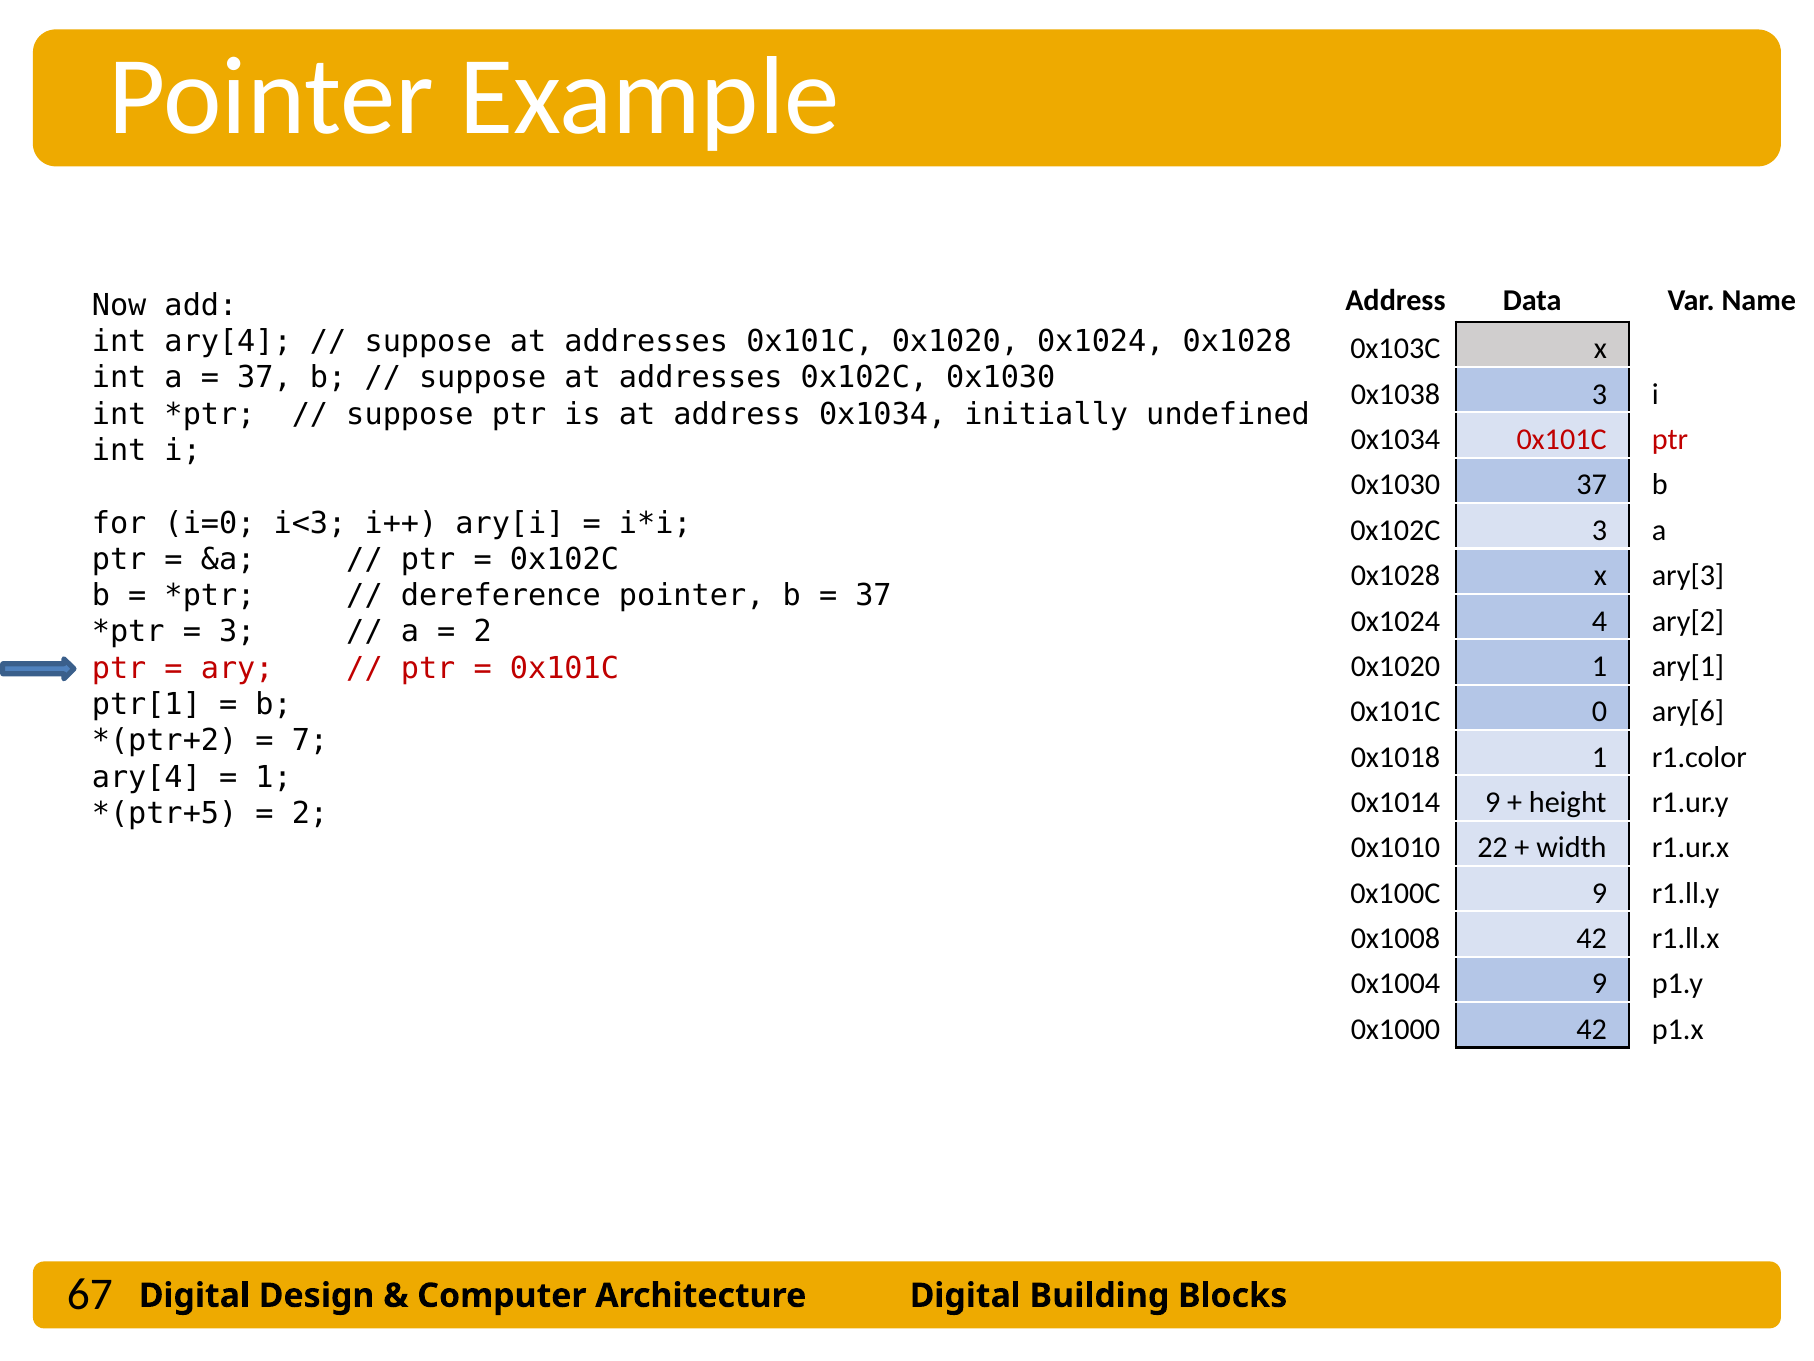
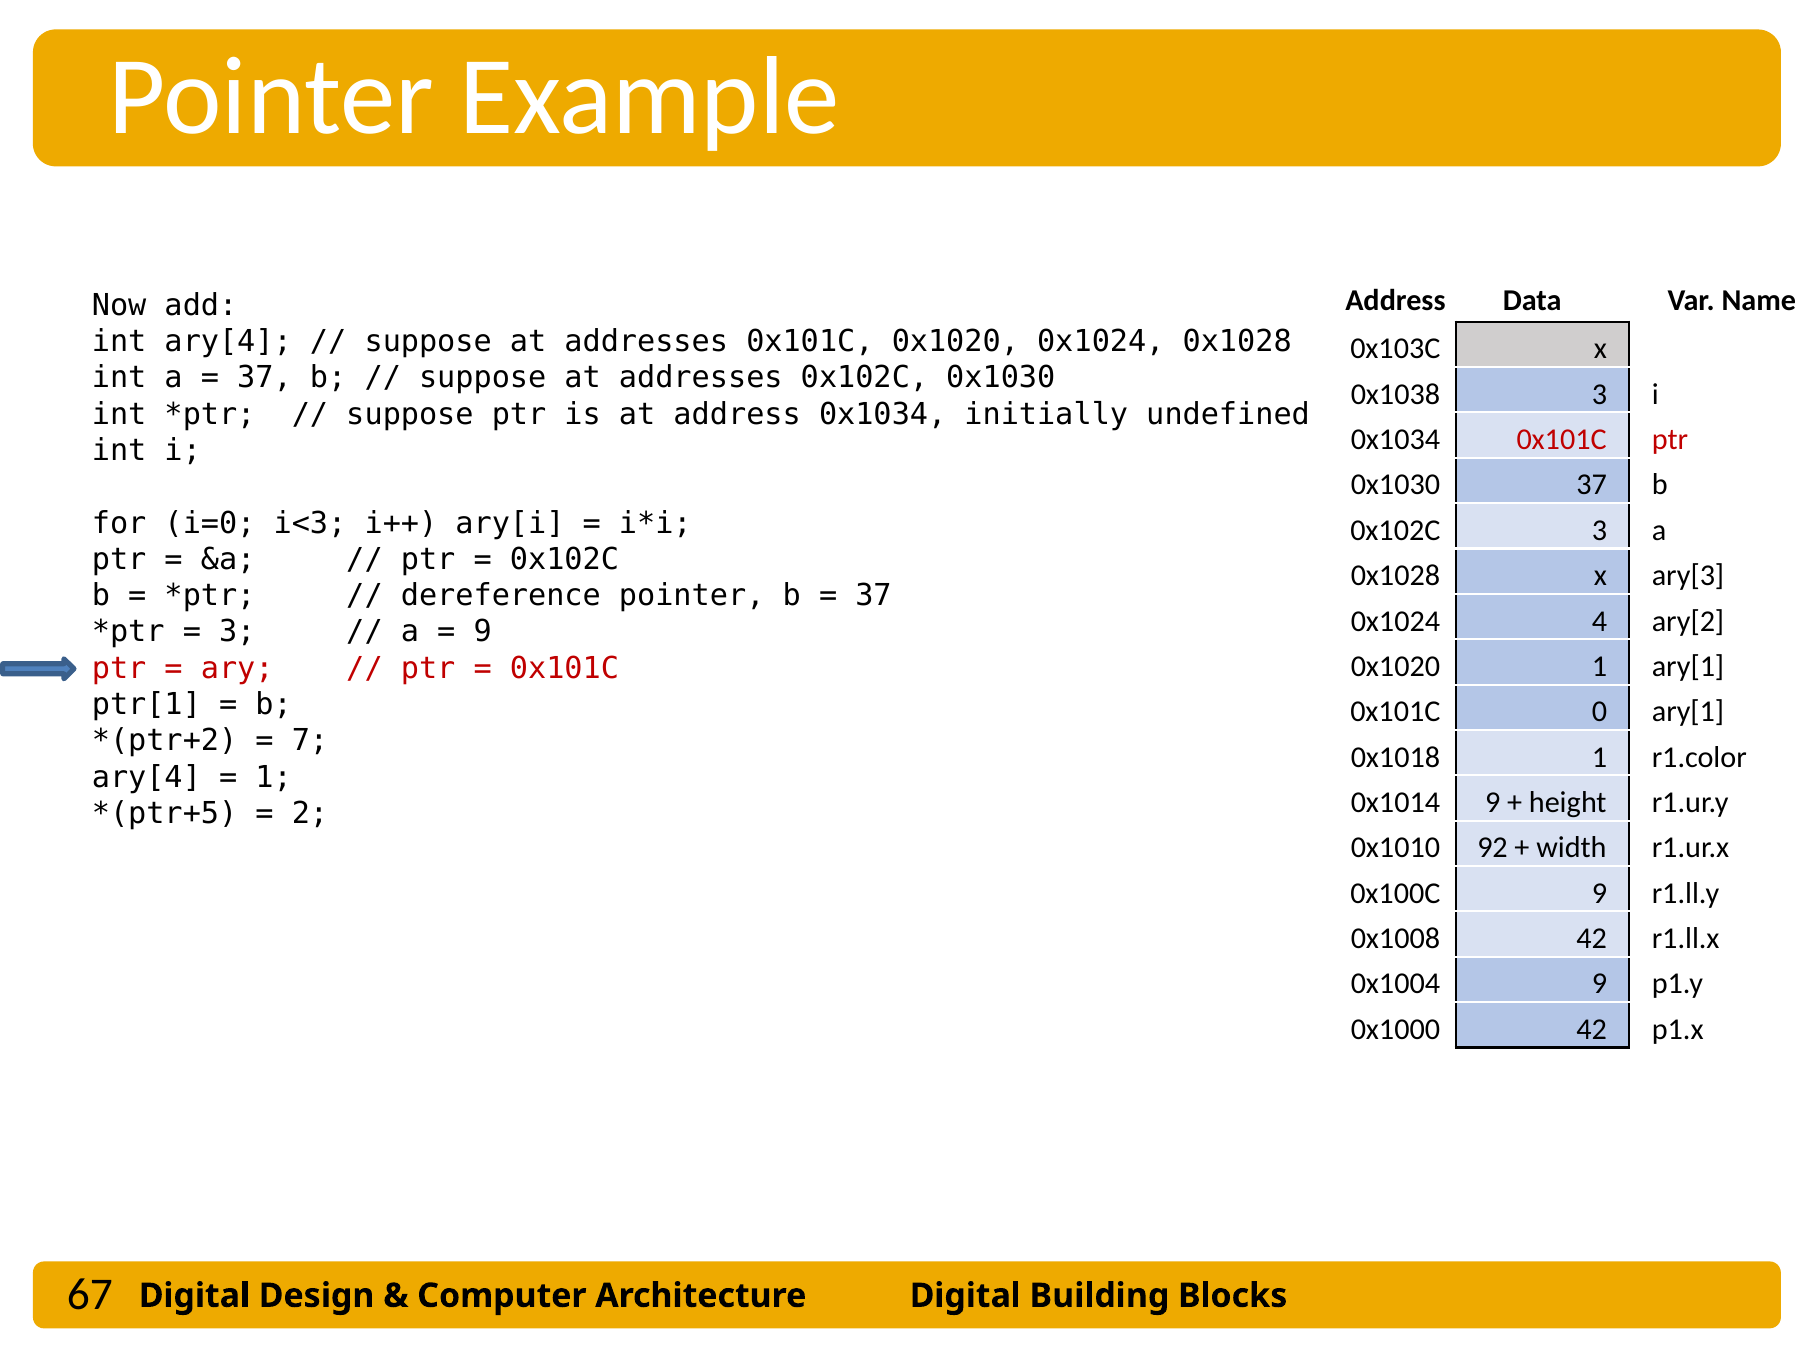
2: 2 -> 9 (483, 632)
0 ary[6: ary[6 -> ary[1 (1688, 712)
22: 22 -> 92 (1493, 848)
